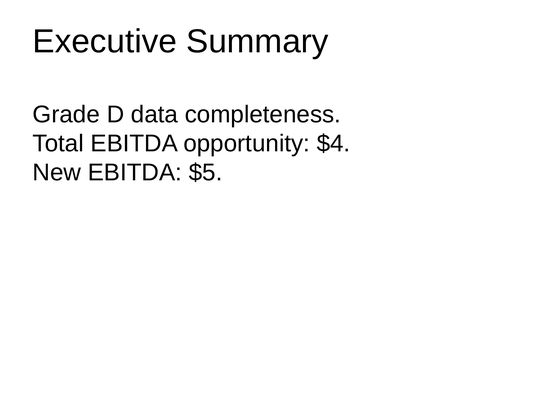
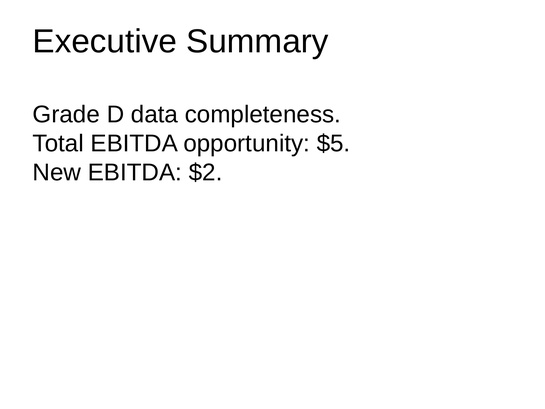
$4: $4 -> $5 (334, 143)
$5: $5 -> $2 (206, 172)
